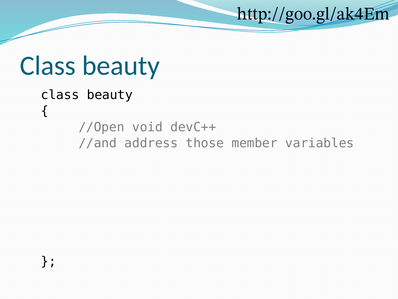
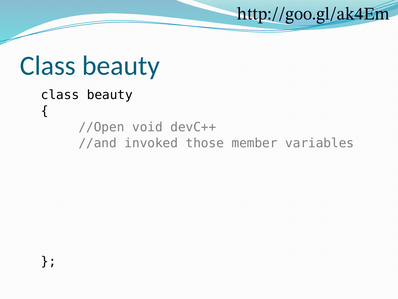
address: address -> invoked (151, 143)
